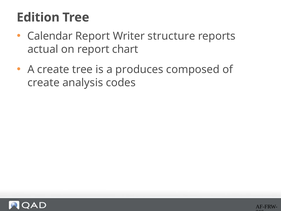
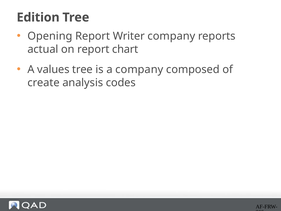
Calendar: Calendar -> Opening (50, 36)
Writer structure: structure -> company (171, 36)
A create: create -> values (53, 69)
a produces: produces -> company (139, 69)
